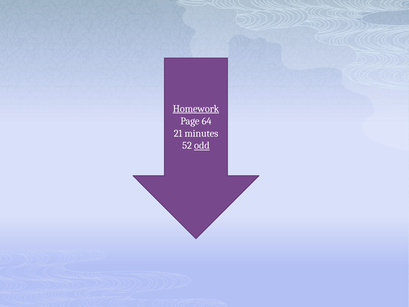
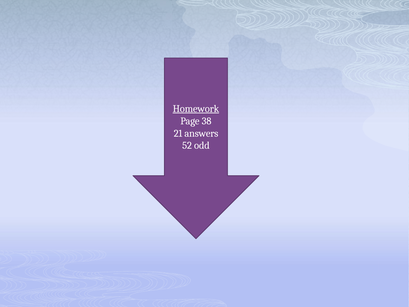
64: 64 -> 38 (207, 121)
minutes: minutes -> answers (201, 133)
odd underline: present -> none (202, 145)
